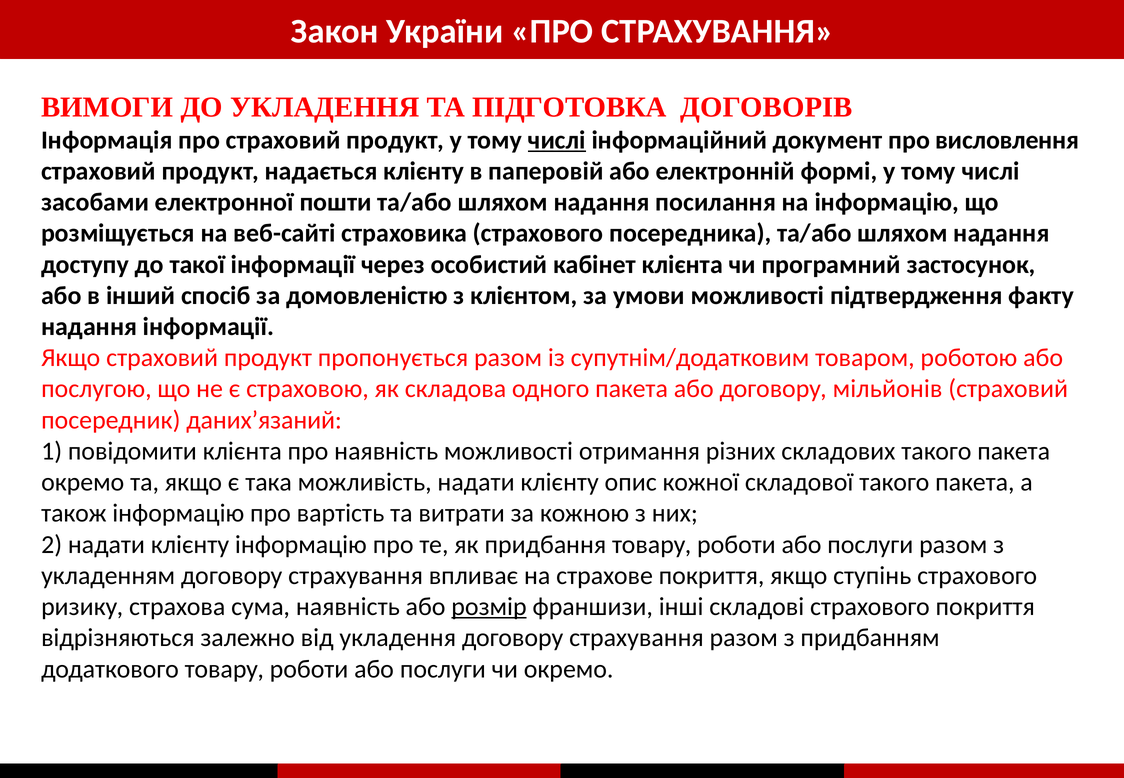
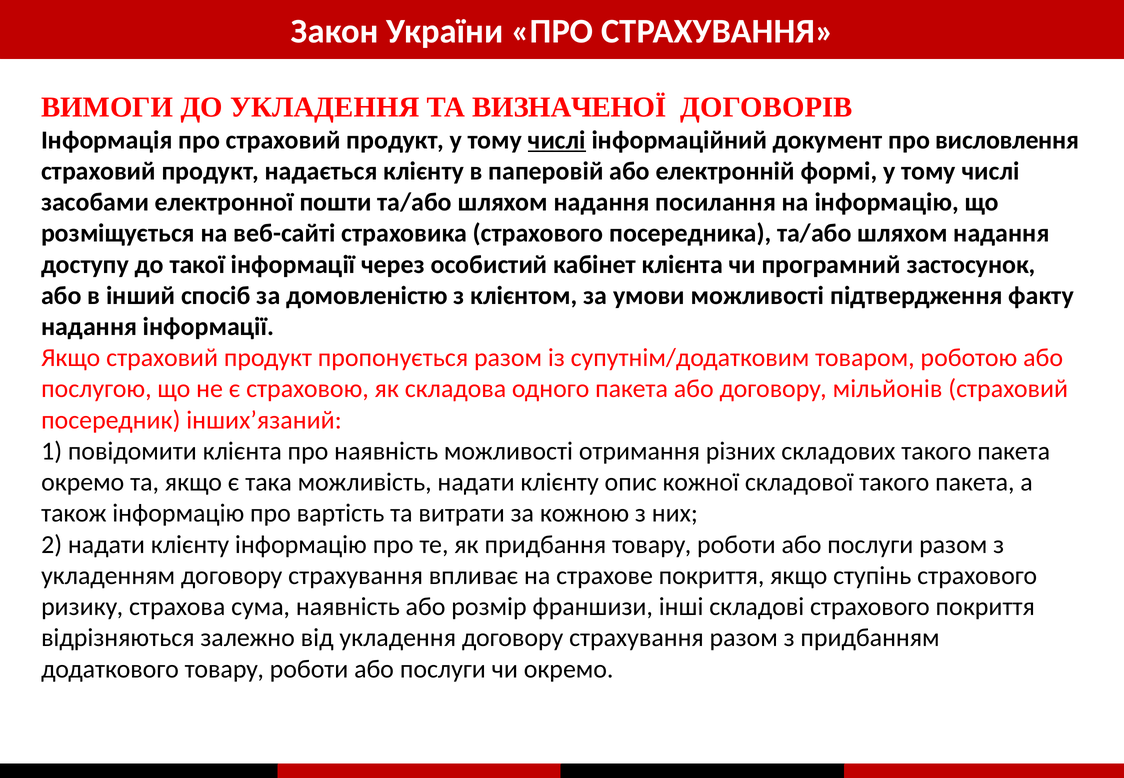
ПІДГОТОВКА: ПІДГОТОВКА -> ВИЗНАЧЕНОЇ (569, 107)
даних’язаний: даних’язаний -> інших’язаний (264, 420)
розмір underline: present -> none (489, 607)
